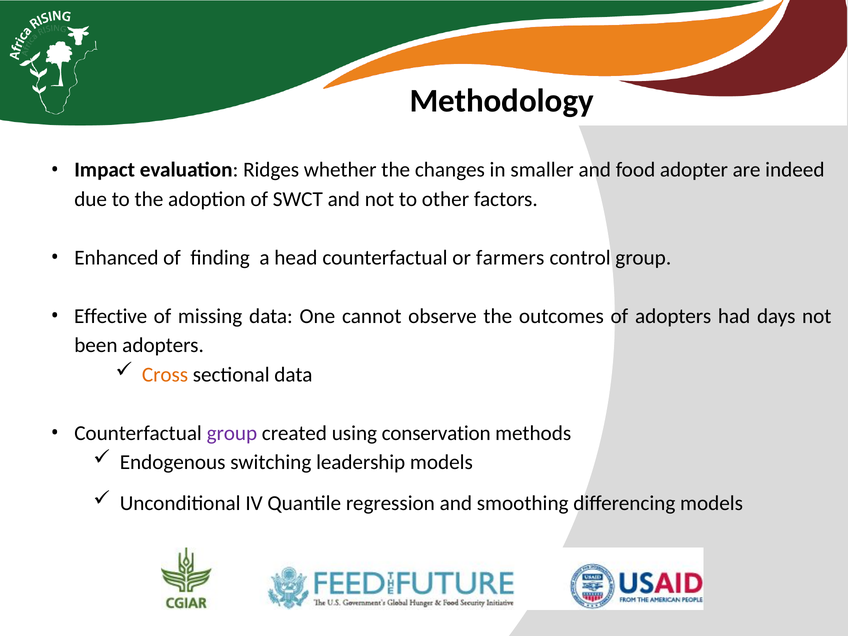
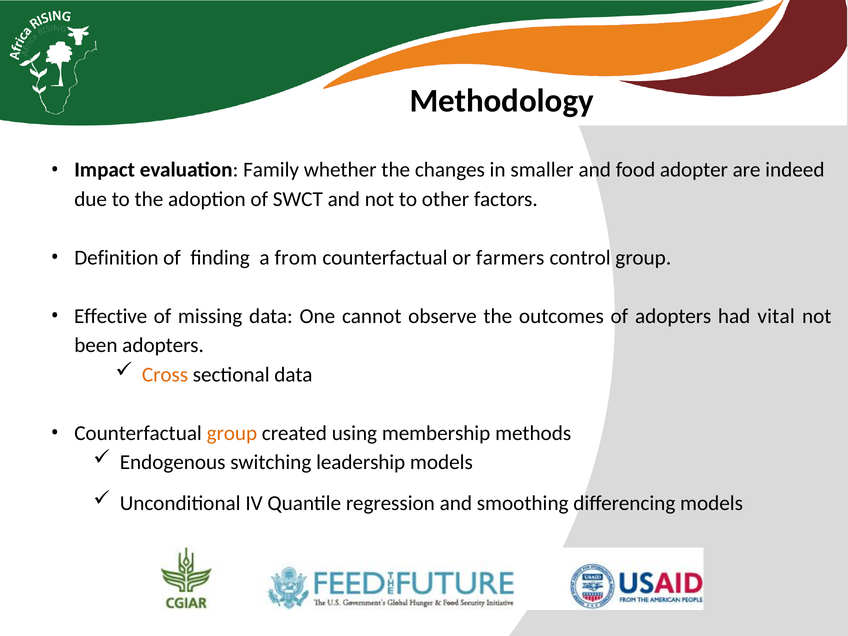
Ridges: Ridges -> Family (271, 170)
Enhanced: Enhanced -> Definition (116, 258)
head: head -> from (296, 258)
days: days -> vital (776, 316)
group colour: purple -> orange (232, 433)
conservation: conservation -> membership (436, 433)
